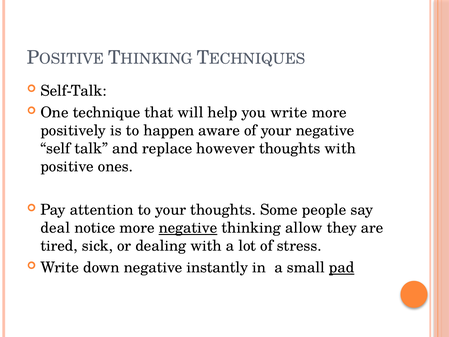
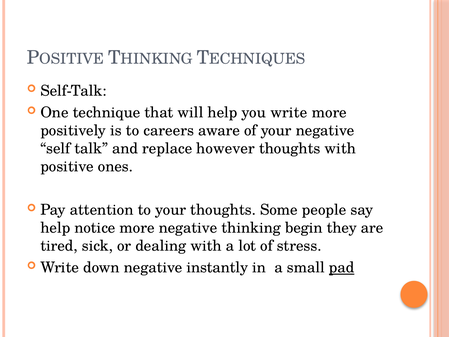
happen: happen -> careers (169, 130)
deal: deal -> help (55, 228)
negative underline: present -> none (188, 228)
allow: allow -> begin (304, 228)
